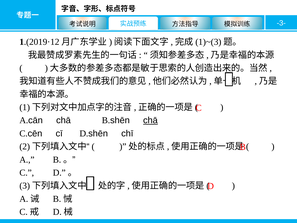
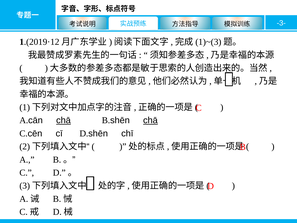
chā underline: none -> present (63, 120)
